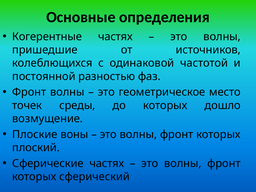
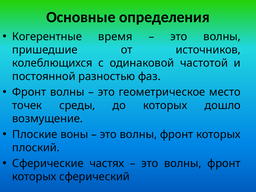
Когерентные частях: частях -> время (115, 37)
